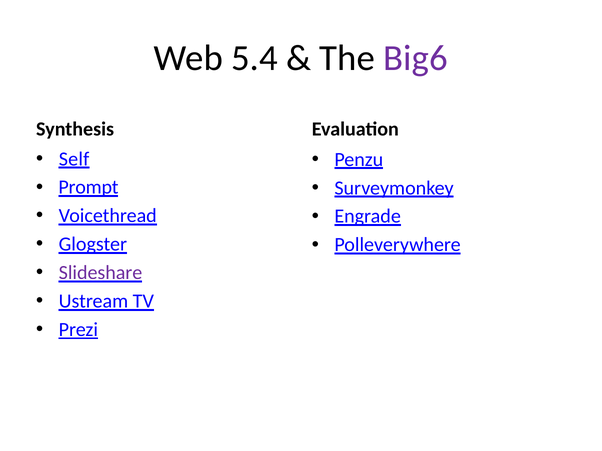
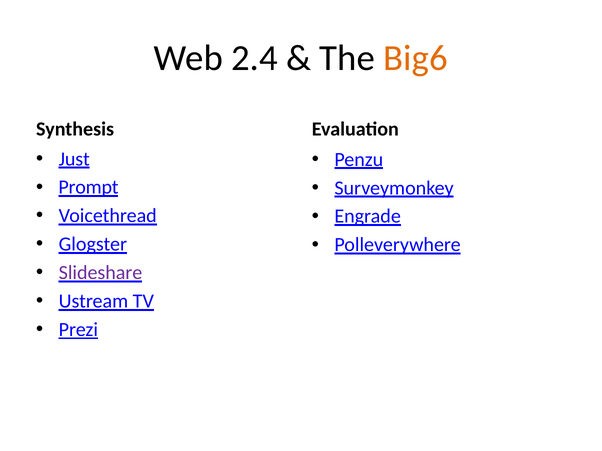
5.4: 5.4 -> 2.4 (254, 58)
Big6 colour: purple -> orange (415, 58)
Self: Self -> Just (74, 159)
